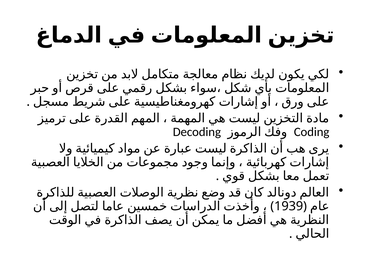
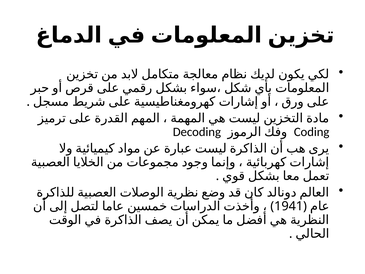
1939: 1939 -> 1941 (289, 206)
